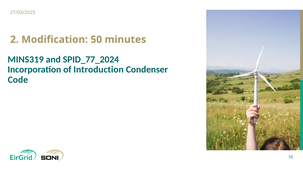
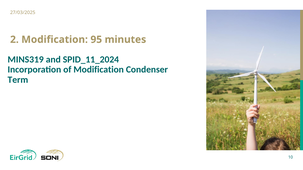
50: 50 -> 95 (96, 40)
SPID_77_2024: SPID_77_2024 -> SPID_11_2024 (91, 60)
of Introduction: Introduction -> Modification (99, 70)
Code: Code -> Term (18, 80)
